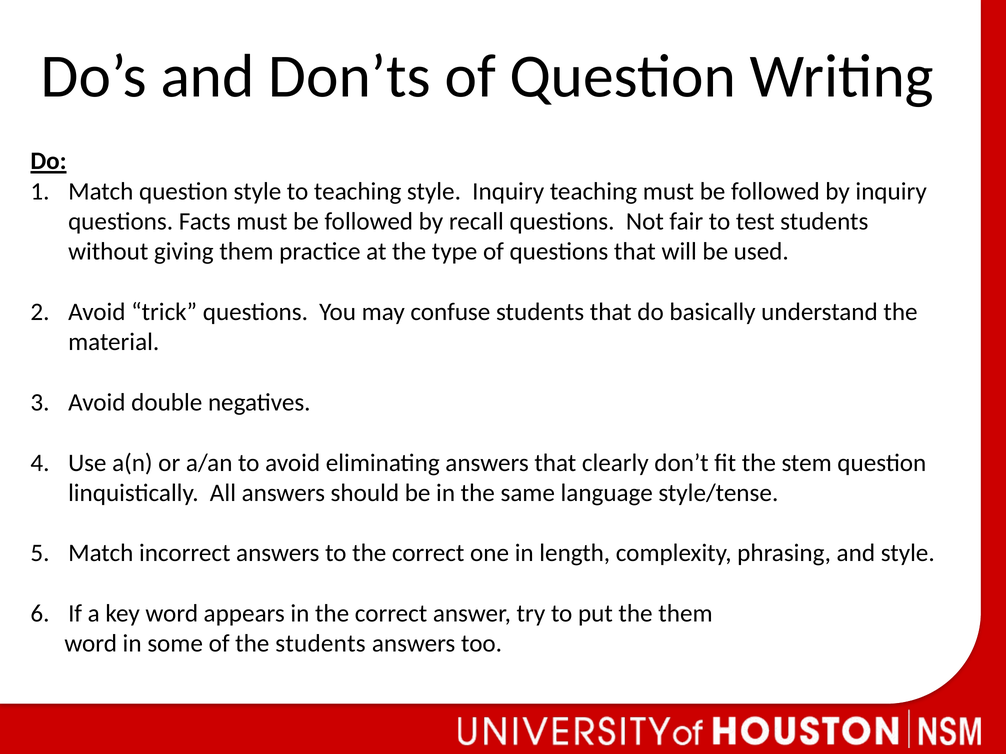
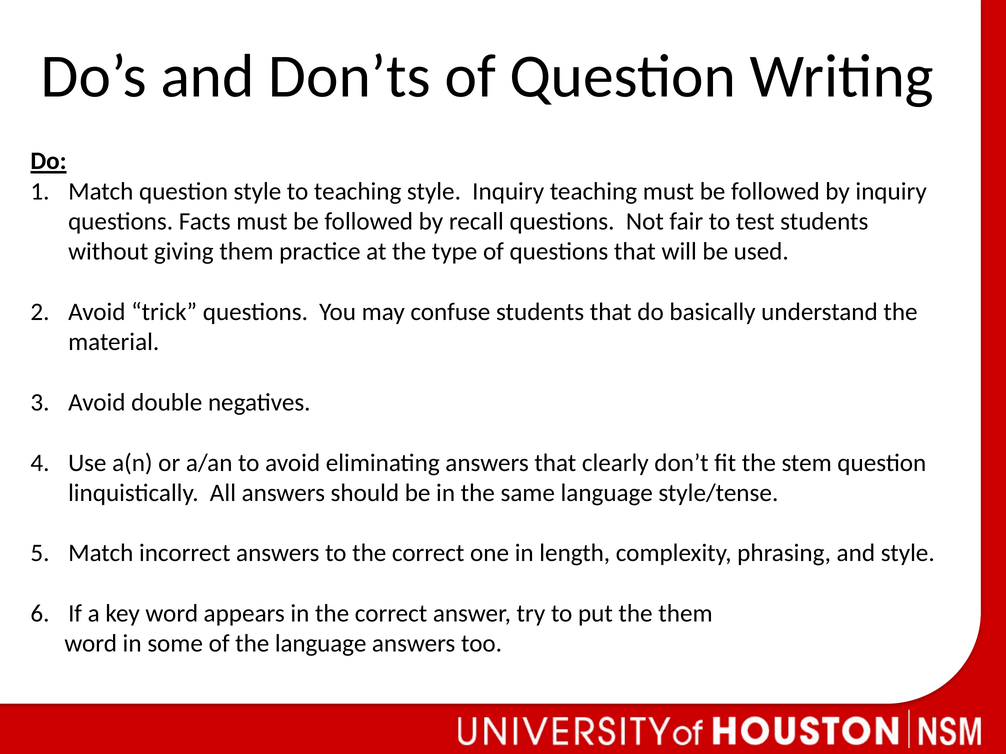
the students: students -> language (321, 644)
